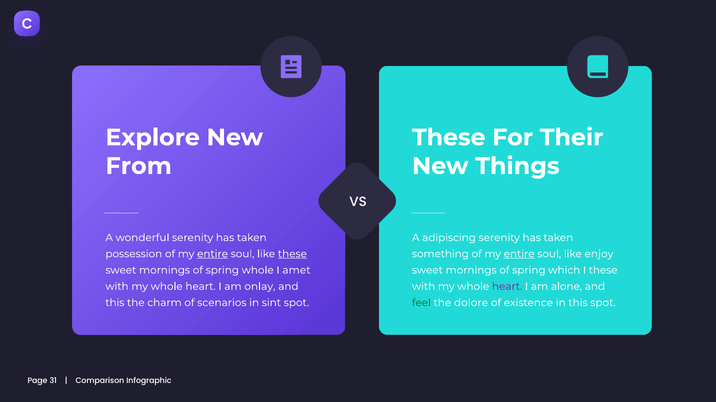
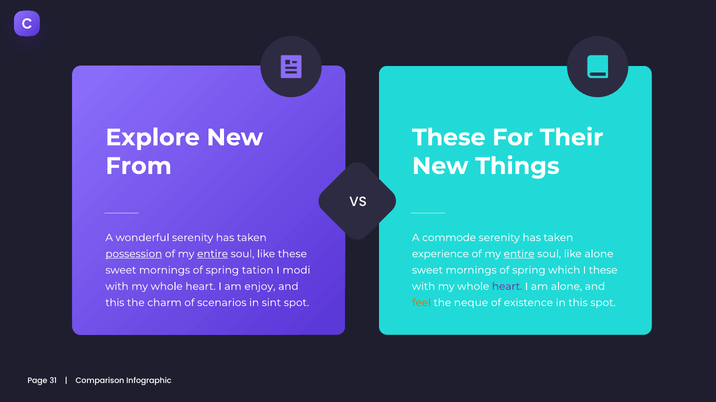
adipiscing: adipiscing -> commode (449, 238)
possession underline: none -> present (134, 254)
these underline: present -> none (292, 254)
something: something -> experience (440, 254)
like enjoy: enjoy -> alone (599, 254)
spring whole: whole -> tation (258, 271)
amet: amet -> modi (296, 271)
onlay: onlay -> enjoy (260, 287)
feel colour: green -> orange (421, 303)
dolore: dolore -> neque (471, 303)
